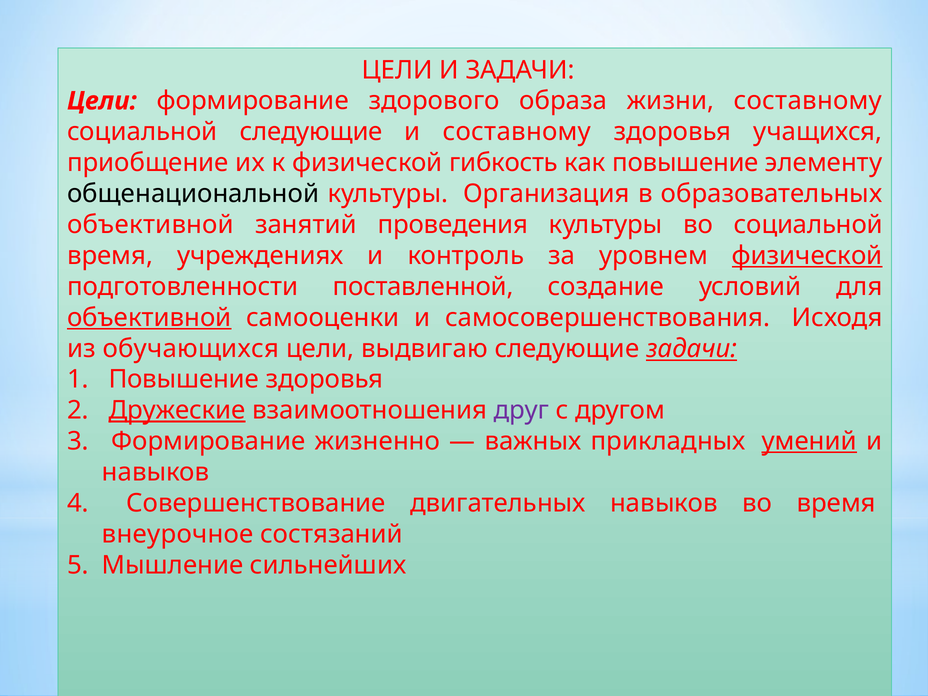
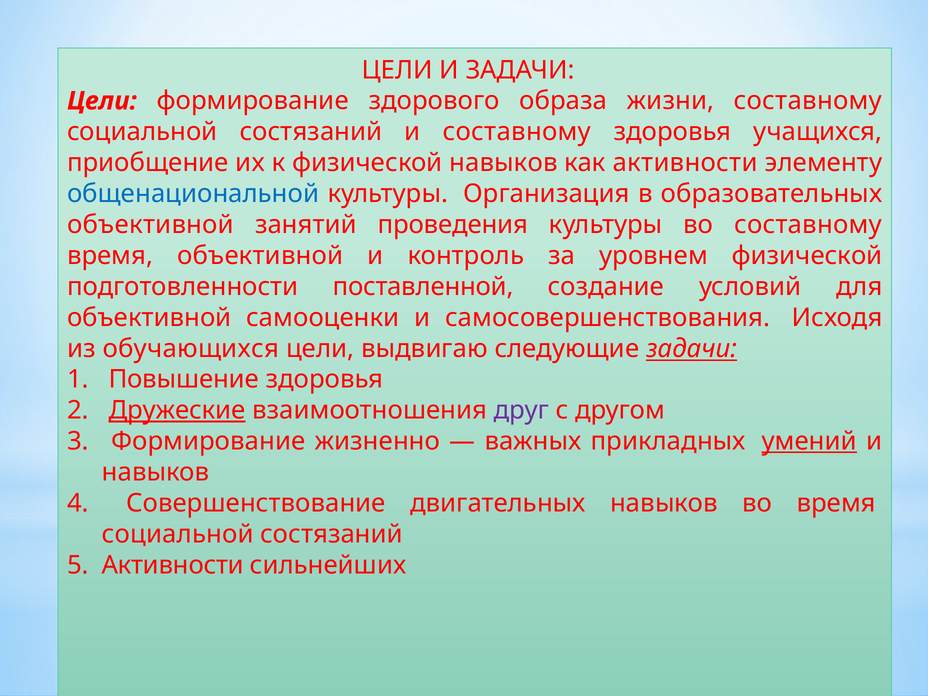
следующие: следующие -> состязаний (311, 132)
физической гибкость: гибкость -> навыков (503, 163)
как повышение: повышение -> активности (685, 163)
общенациональной colour: black -> blue (193, 194)
во социальной: социальной -> составному (808, 225)
время учреждениях: учреждениях -> объективной (260, 256)
физической underline: present -> none (807, 256)
объективной underline: present -> none (149, 318)
внеурочное: внеурочное -> социальной (178, 534)
Мышление: Мышление -> Активности (173, 565)
